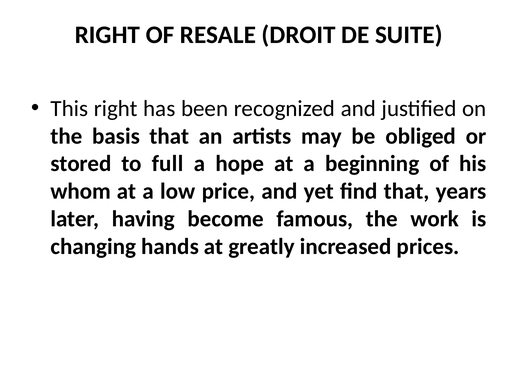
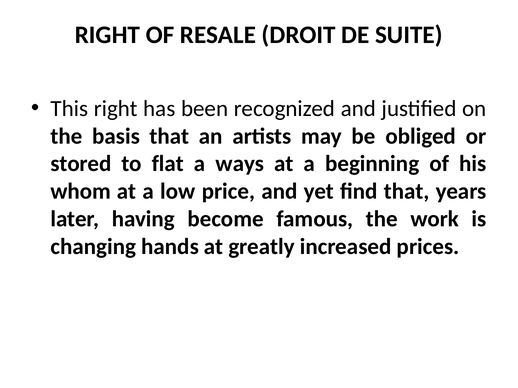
full: full -> flat (168, 164)
hope: hope -> ways (240, 164)
